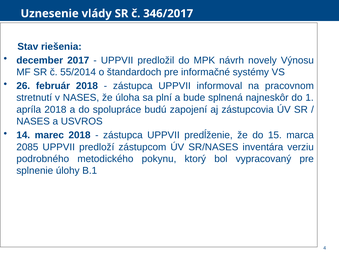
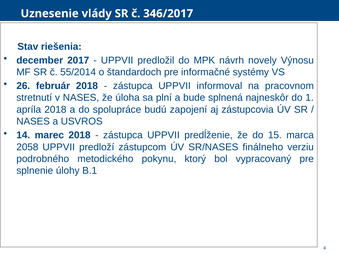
2085: 2085 -> 2058 (27, 147)
inventára: inventára -> finálneho (263, 147)
